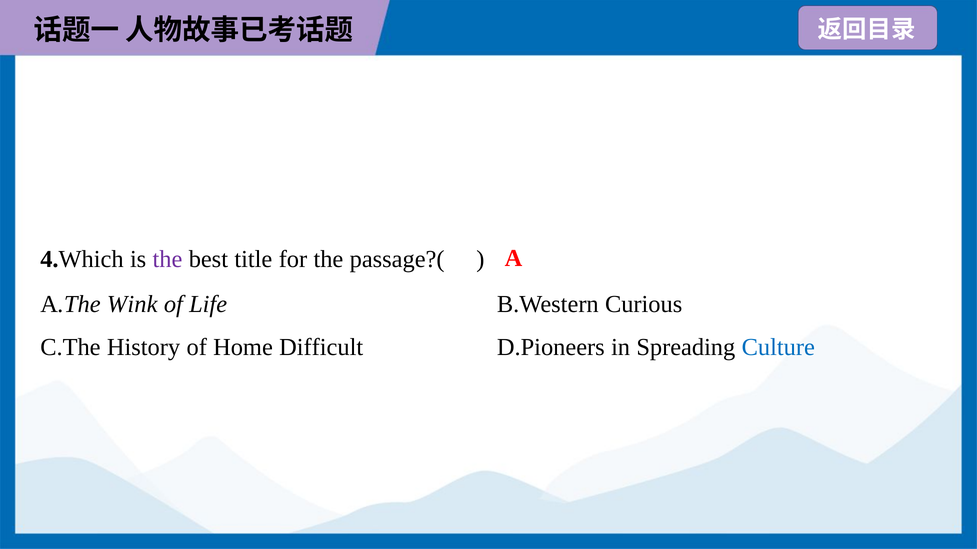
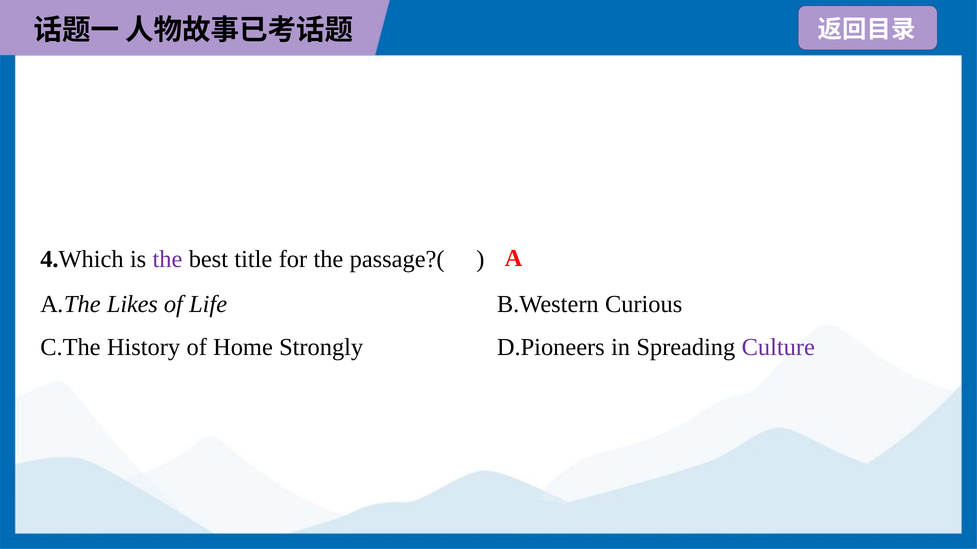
Wink: Wink -> Likes (132, 305)
Difficult: Difficult -> Strongly (321, 347)
Culture colour: blue -> purple (778, 347)
